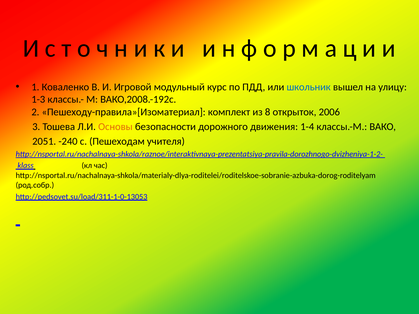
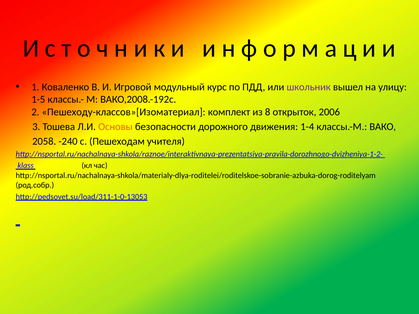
школьник colour: blue -> purple (309, 87)
1-3: 1-3 -> 1-5 (38, 100)
Пешеходу-правила»[Изоматериал: Пешеходу-правила»[Изоматериал -> Пешеходу-классов»[Изоматериал (124, 112)
2051: 2051 -> 2058 (44, 142)
